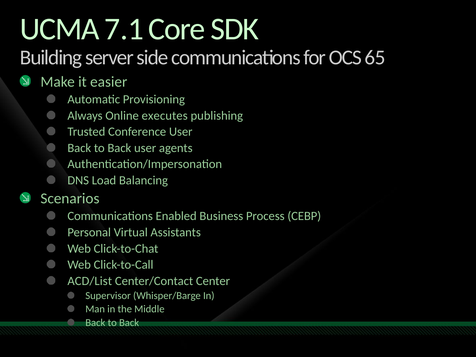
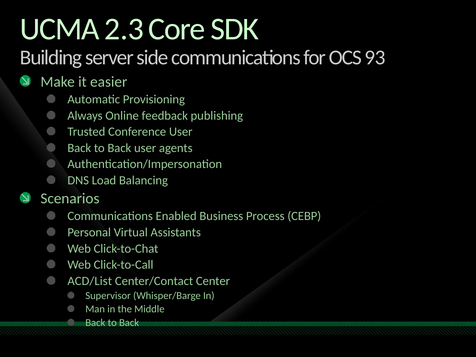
7.1: 7.1 -> 2.3 (124, 29)
65: 65 -> 93 (375, 58)
executes: executes -> feedback (165, 116)
